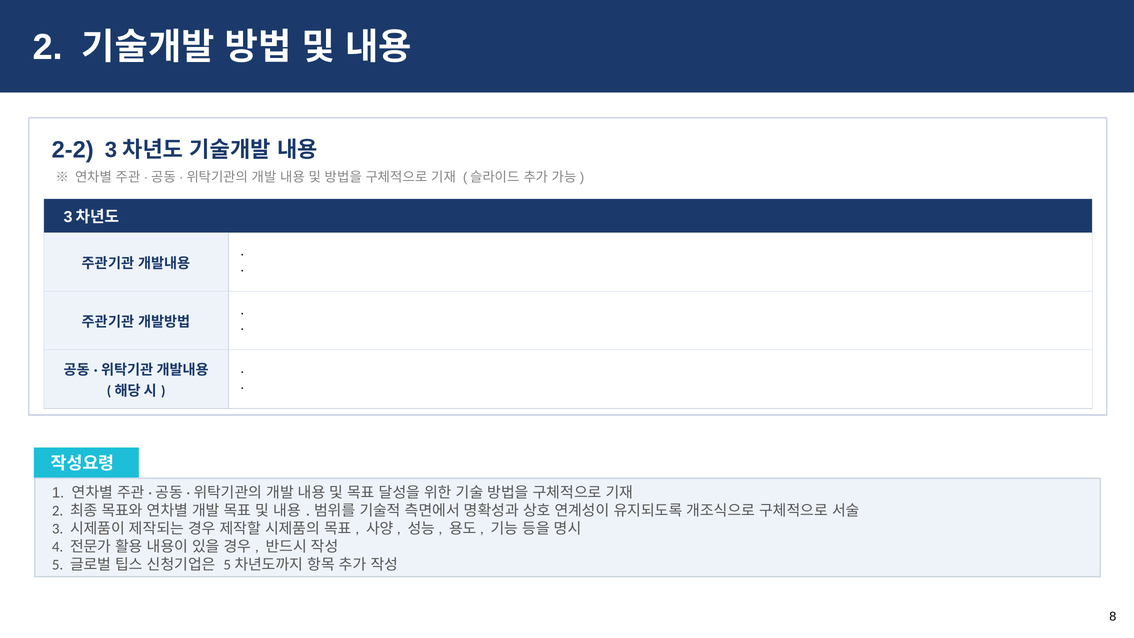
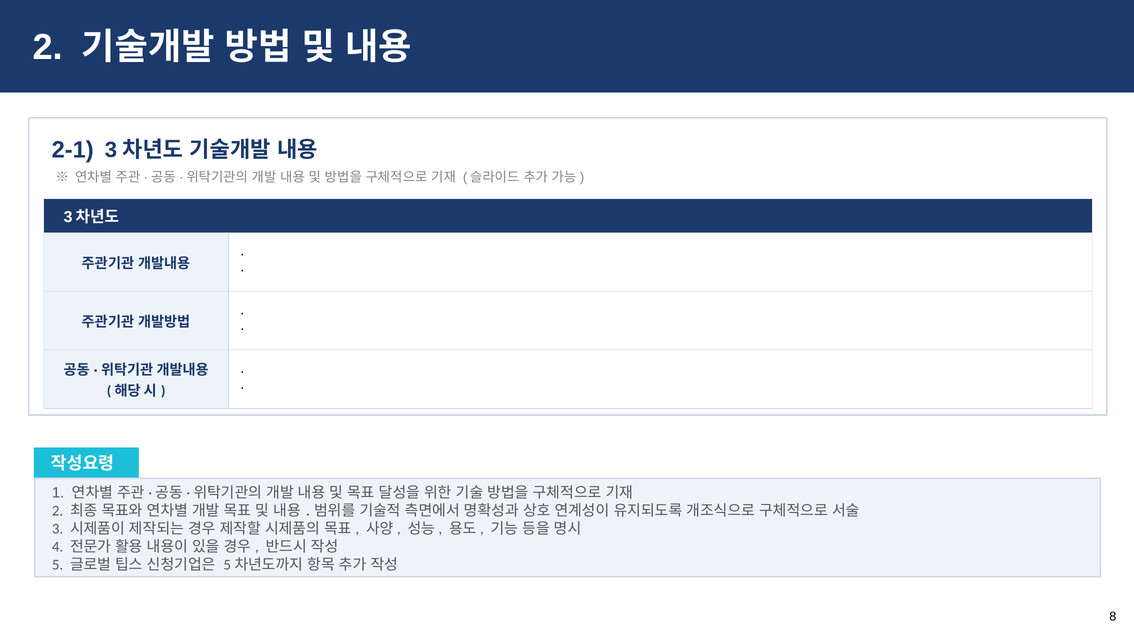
2-2: 2-2 -> 2-1 (73, 150)
